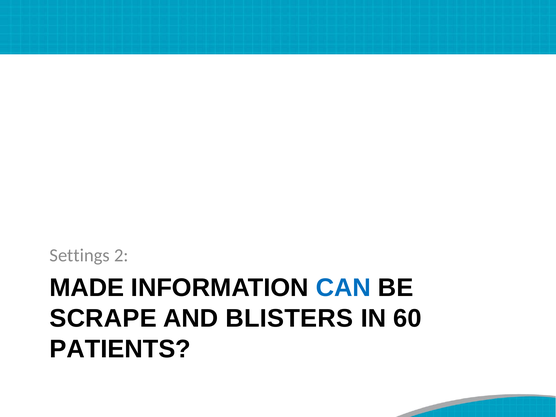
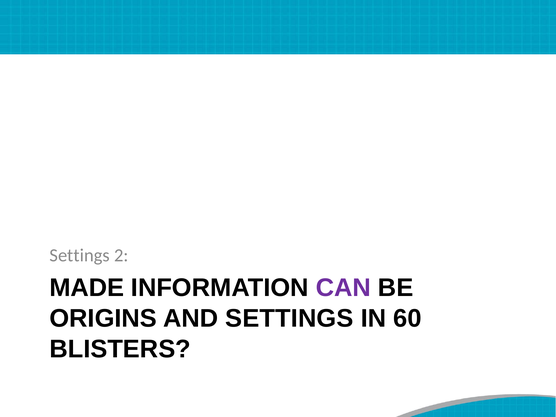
CAN colour: blue -> purple (343, 288)
SCRAPE: SCRAPE -> ORIGINS (103, 318)
AND BLISTERS: BLISTERS -> SETTINGS (289, 318)
PATIENTS: PATIENTS -> BLISTERS (120, 349)
